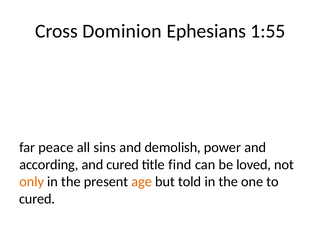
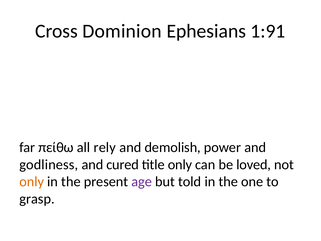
1:55: 1:55 -> 1:91 (268, 31)
peace: peace -> πείθω (56, 147)
sins: sins -> rely (105, 147)
according: according -> godliness (49, 164)
title find: find -> only (180, 164)
age colour: orange -> purple (142, 182)
cured: cured -> grasp (37, 199)
